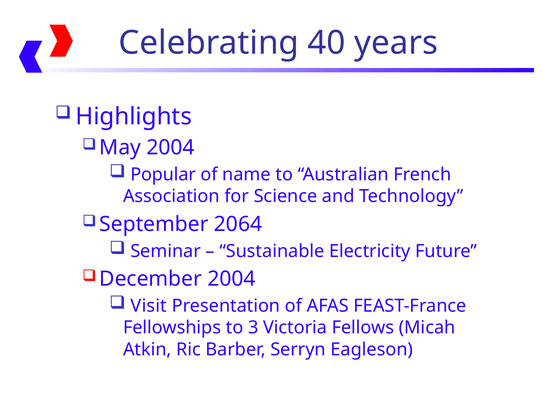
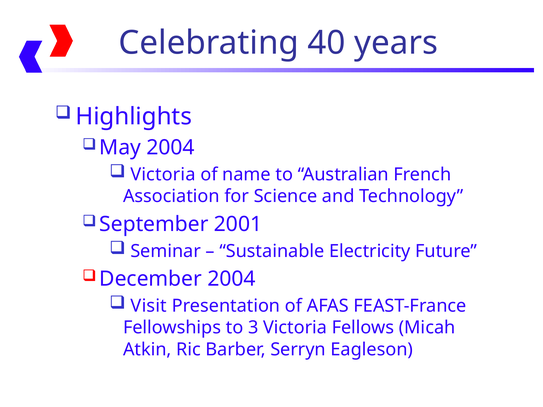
Popular: Popular -> Victoria (163, 175)
2064: 2064 -> 2001 (238, 224)
